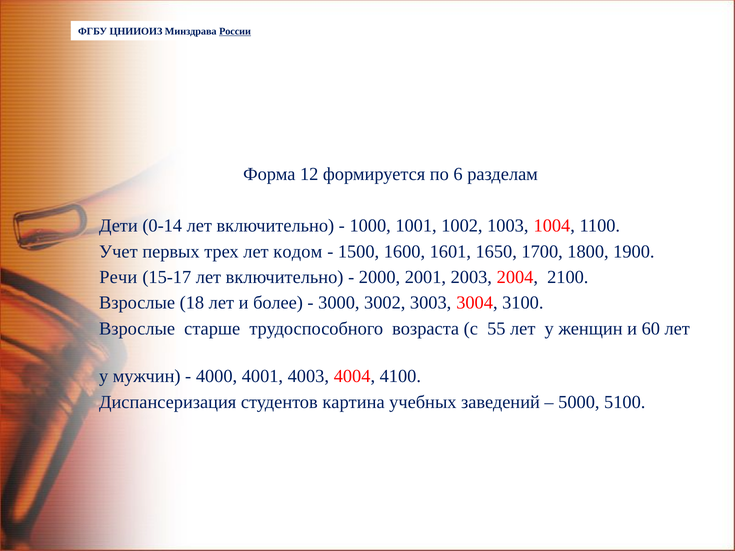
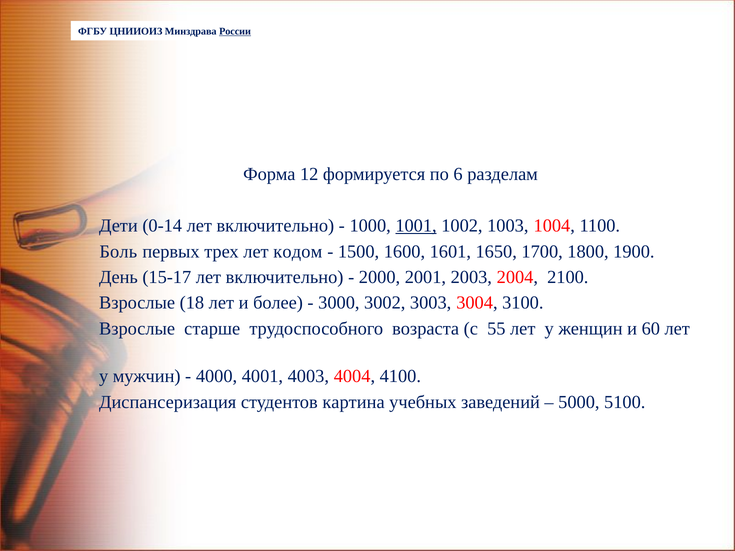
1001 underline: none -> present (416, 226)
Учет: Учет -> Боль (118, 252)
Речи: Речи -> День (118, 277)
